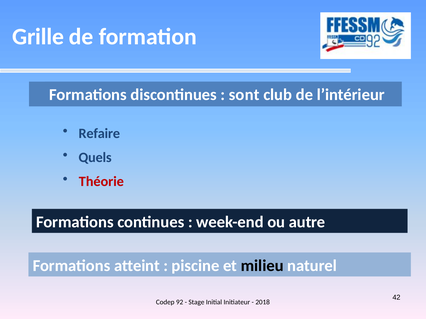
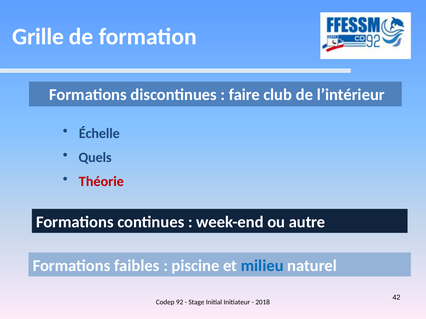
sont: sont -> faire (244, 95)
Refaire: Refaire -> Échelle (99, 134)
atteint: atteint -> faibles (137, 266)
milieu colour: black -> blue (262, 266)
